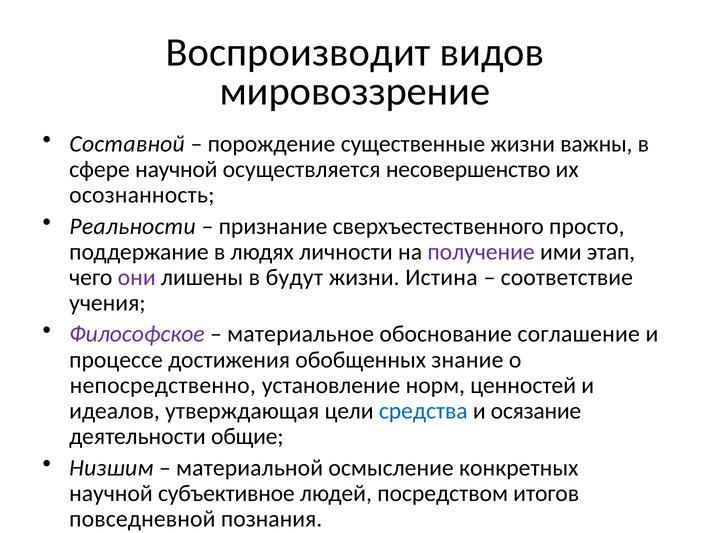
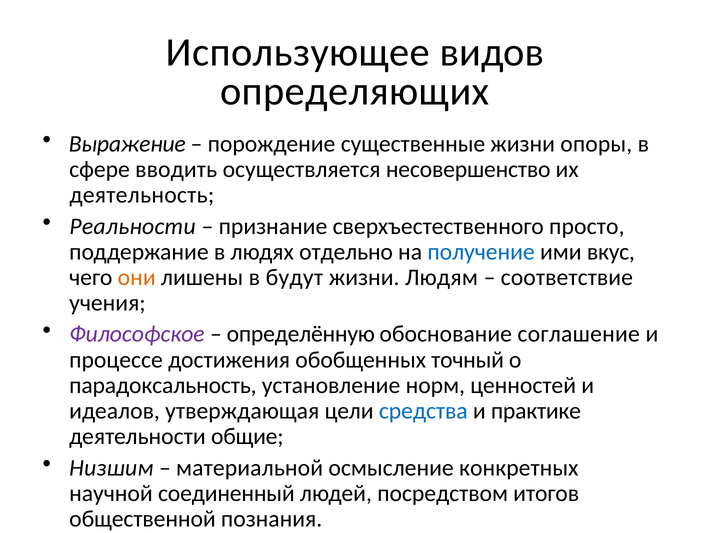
Воспроизводит: Воспроизводит -> Использующее (298, 52)
мировоззрение: мировоззрение -> определяющих (355, 91)
Составной: Составной -> Выражение (127, 144)
важны: важны -> опоры (596, 144)
сфере научной: научной -> вводить (176, 169)
осознанность: осознанность -> деятельность (142, 195)
личности: личности -> отдельно (346, 252)
получение colour: purple -> blue (481, 252)
этап: этап -> вкус (611, 252)
они colour: purple -> orange (137, 277)
Истина: Истина -> Людям (441, 277)
материальное: материальное -> определённую (301, 334)
знание: знание -> точный (468, 359)
непосредственно: непосредственно -> парадоксальность (163, 385)
осязание: осязание -> практике (536, 411)
субъективное: субъективное -> соединенный (226, 493)
повседневной: повседневной -> общественной (142, 518)
